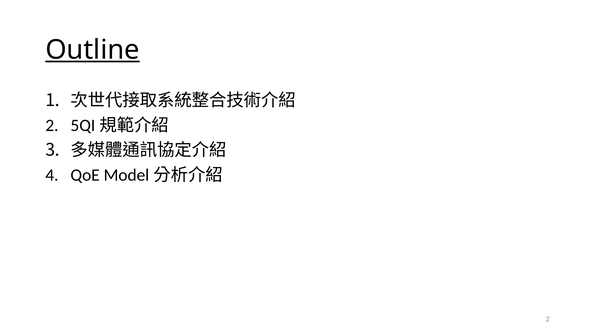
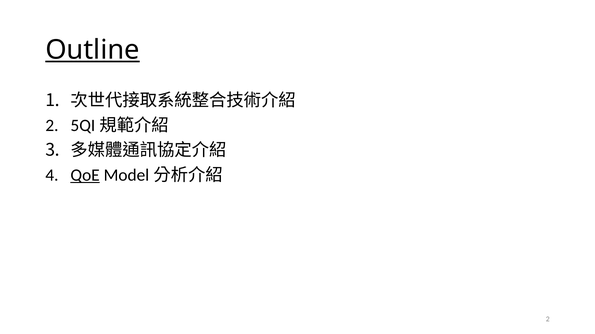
QoE underline: none -> present (85, 175)
